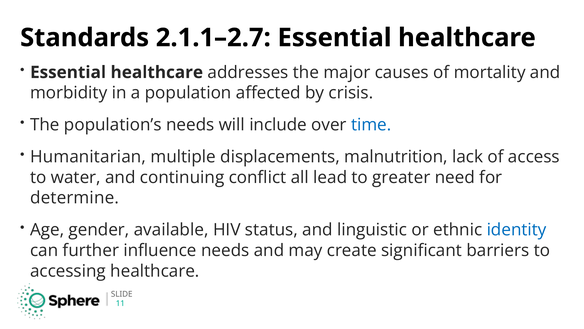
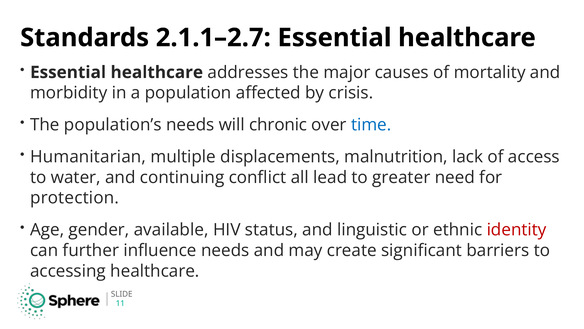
include: include -> chronic (278, 125)
determine: determine -> protection (75, 198)
identity colour: blue -> red (517, 230)
